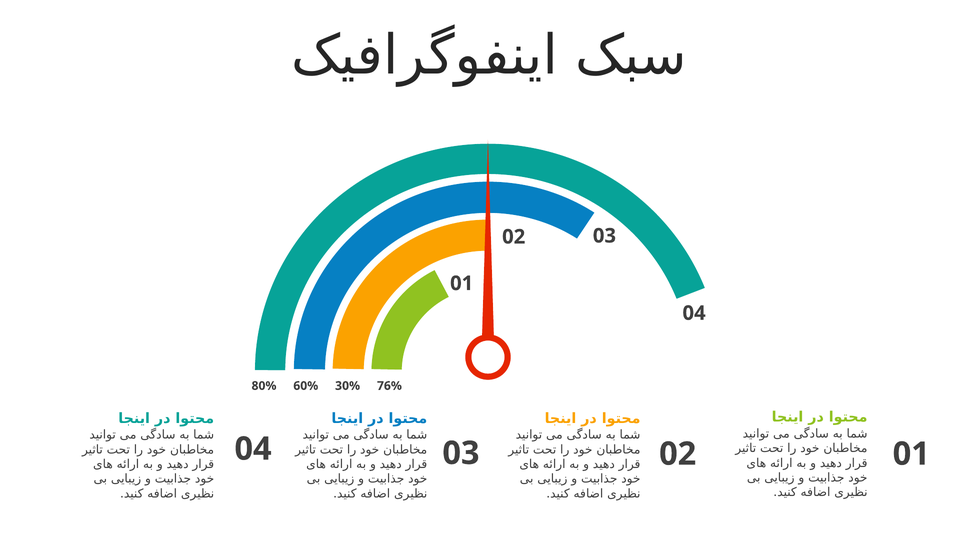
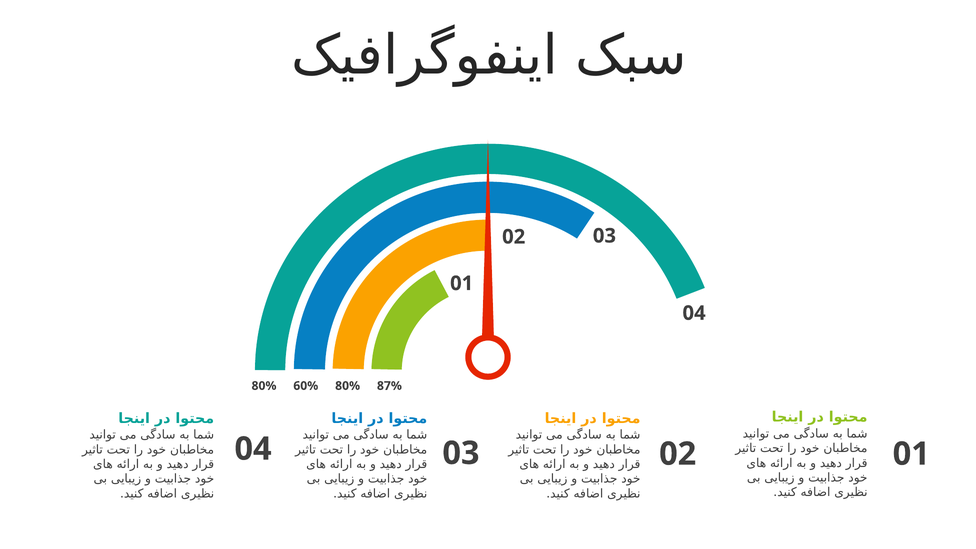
80% 30%: 30% -> 80% (348, 386)
76%: 76% -> 87% (389, 386)
